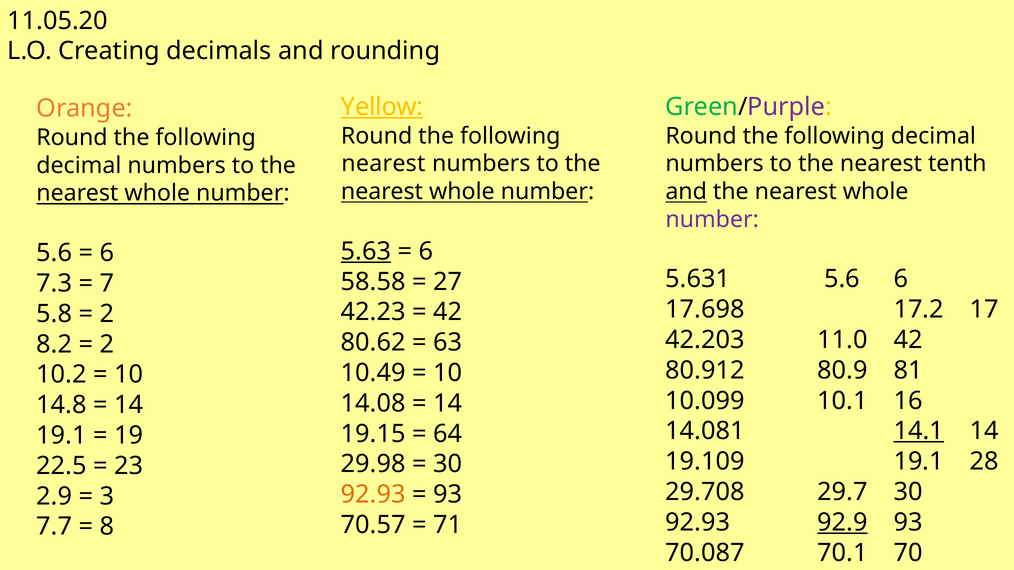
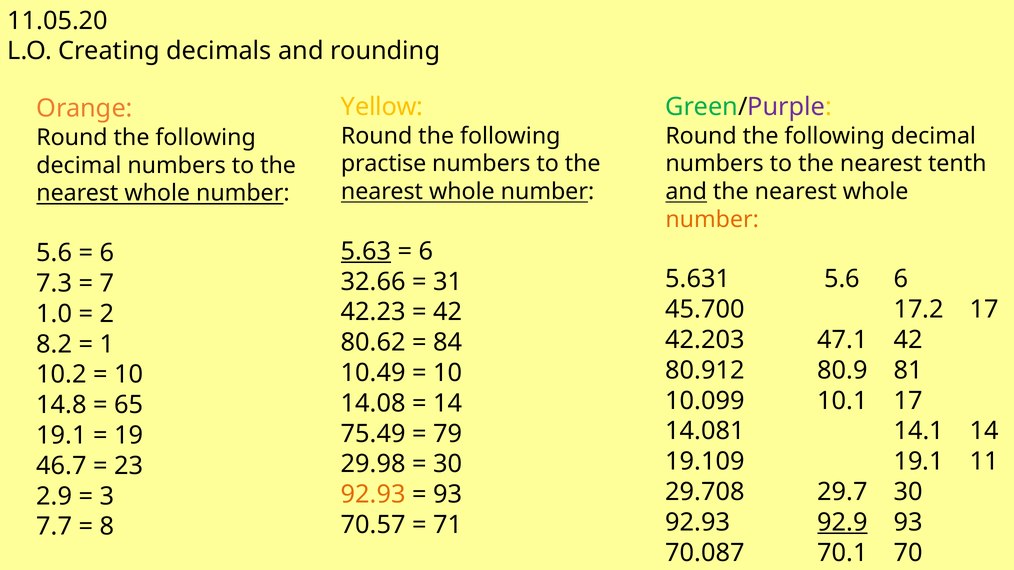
Yellow underline: present -> none (382, 107)
nearest: nearest -> practise (384, 164)
number colour: purple -> orange (712, 220)
58.58: 58.58 -> 32.66 (373, 282)
27: 27 -> 31 (448, 282)
17.698: 17.698 -> 45.700 (705, 310)
5.8: 5.8 -> 1.0 (54, 314)
11.0: 11.0 -> 47.1 (843, 340)
63: 63 -> 84 (448, 343)
2: 2 -> 1 (107, 344)
10.1 16: 16 -> 17 (908, 401)
14: 14 -> 65 (129, 405)
14.1 underline: present -> none (919, 431)
19.15: 19.15 -> 75.49 (373, 434)
64: 64 -> 79 (448, 434)
28: 28 -> 11 (984, 462)
22.5: 22.5 -> 46.7 (61, 466)
